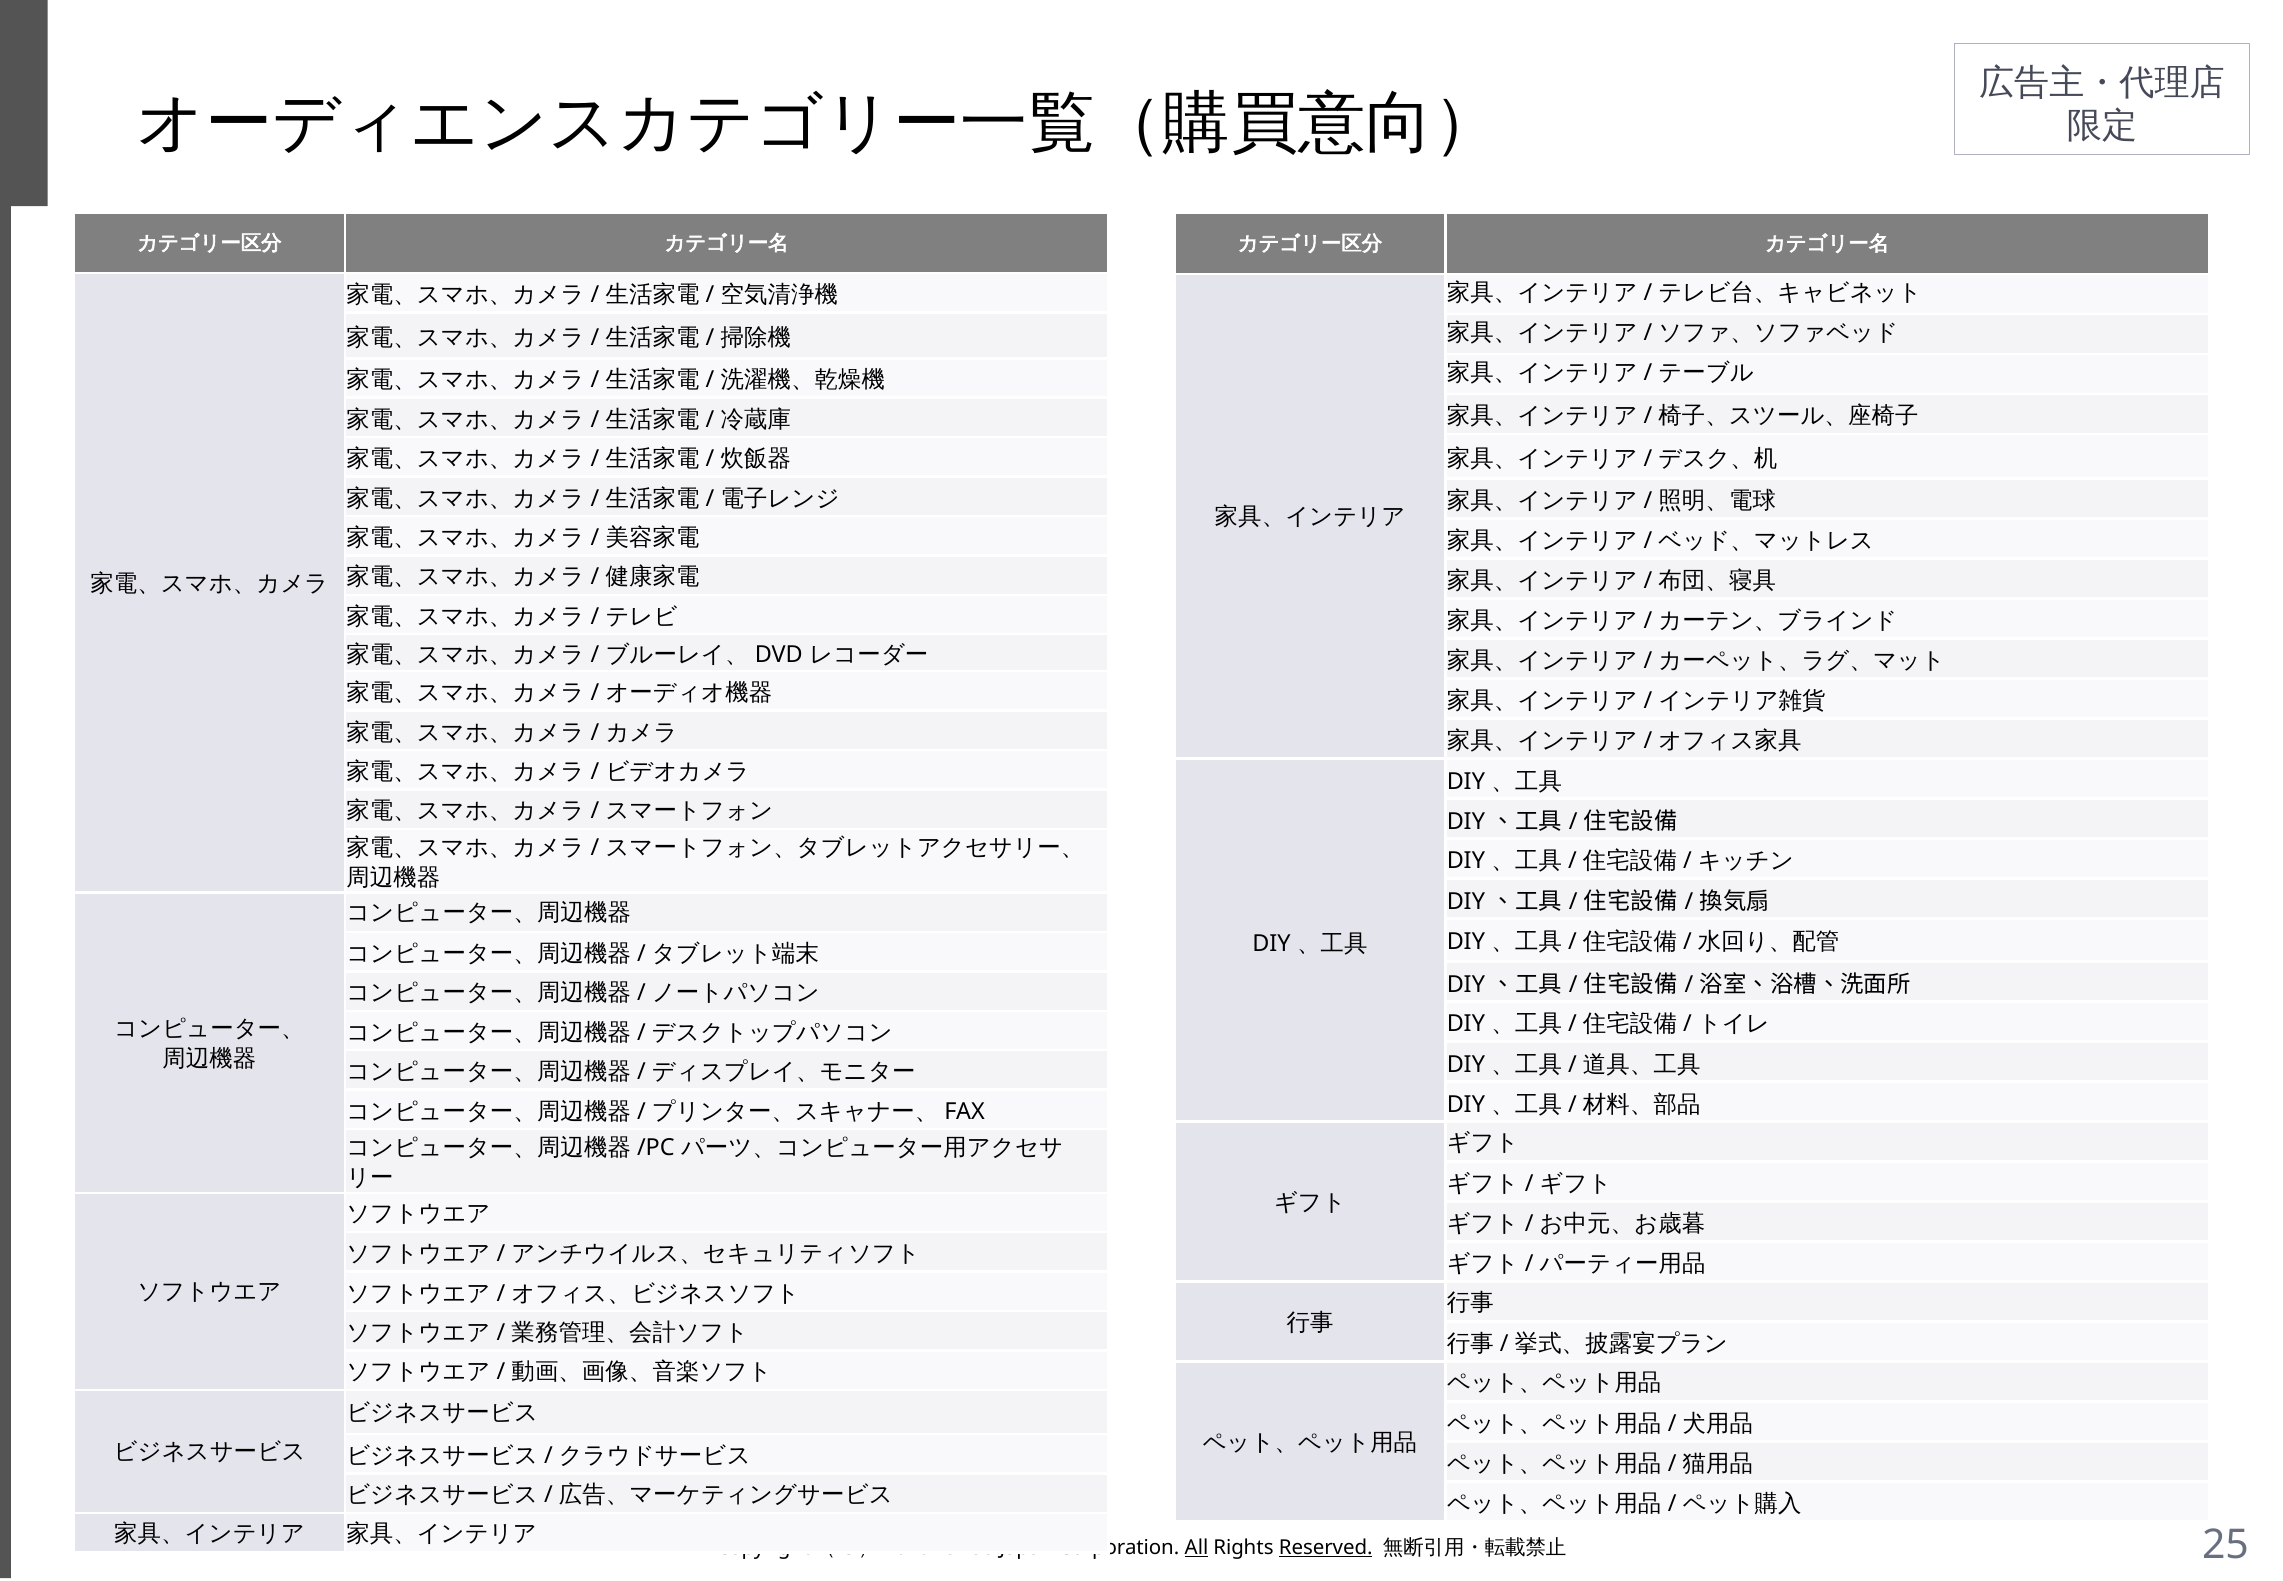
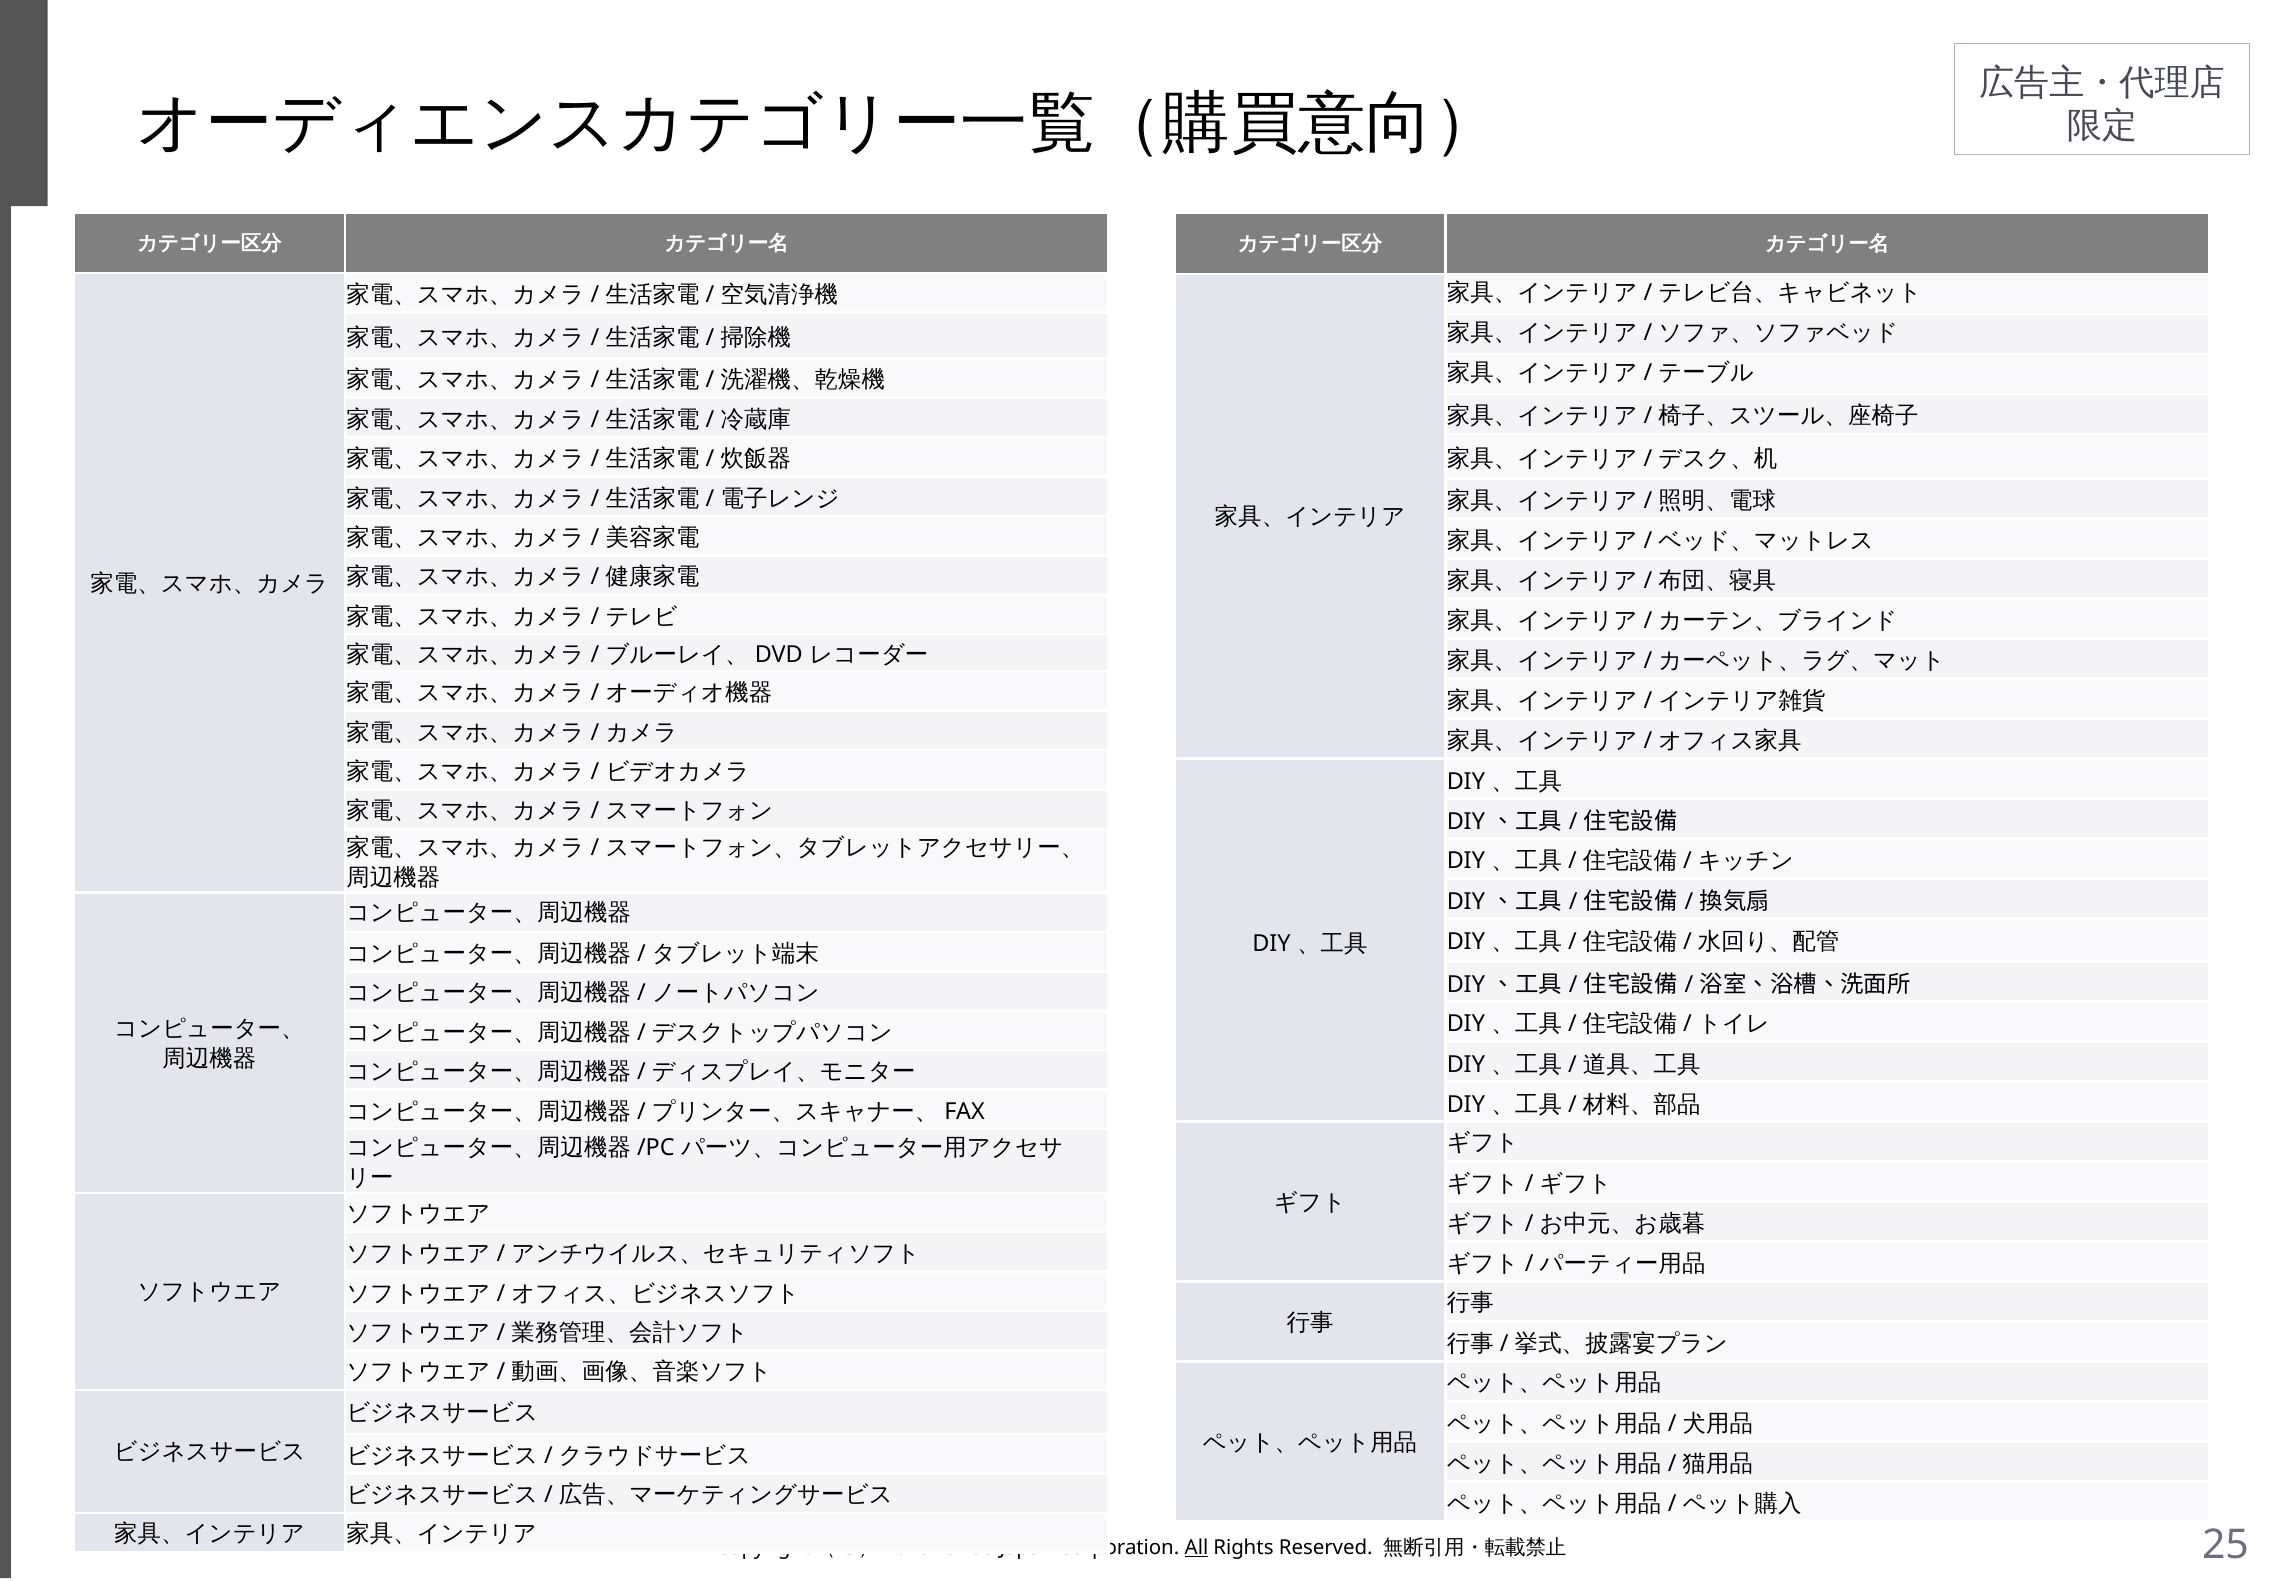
Reserved underline: present -> none (1326, 1547)
